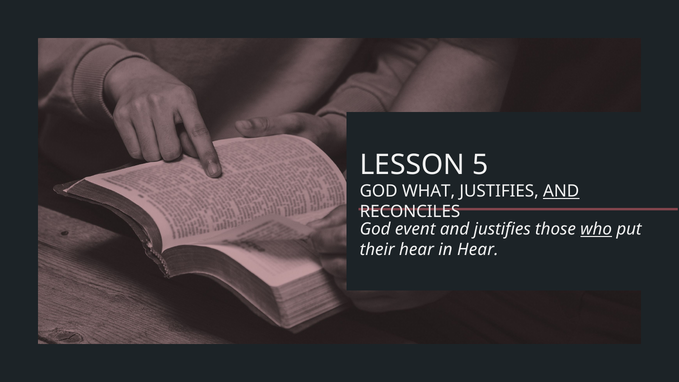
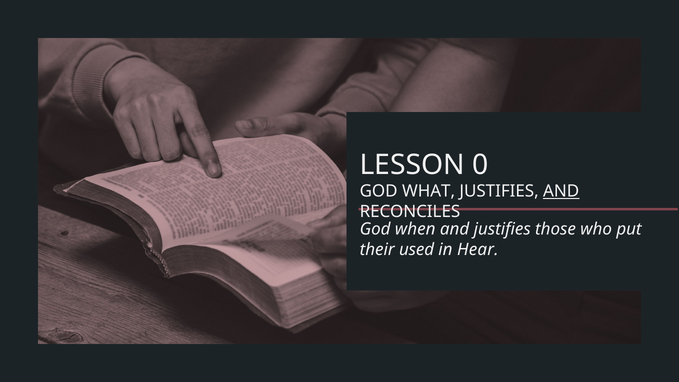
5: 5 -> 0 (480, 165)
event: event -> when (415, 229)
who underline: present -> none (596, 229)
their hear: hear -> used (417, 250)
